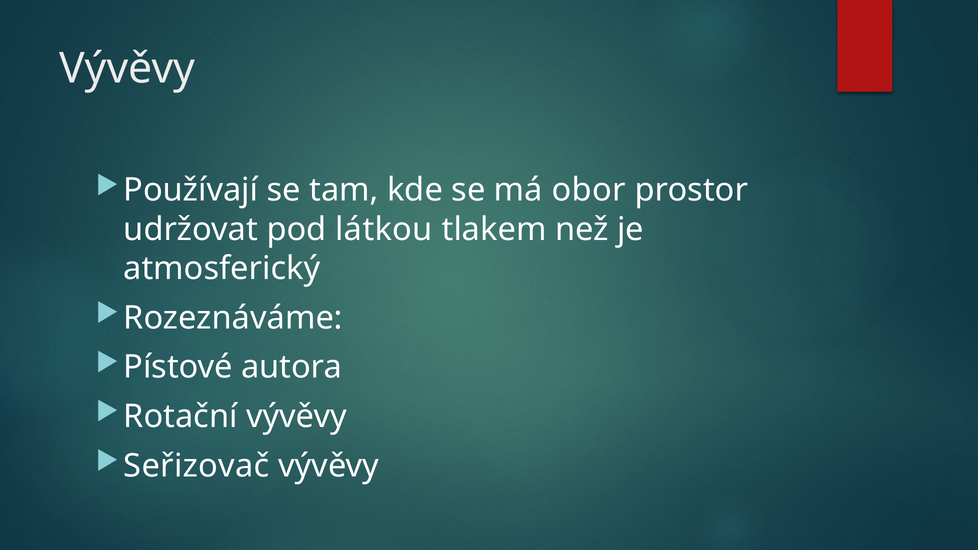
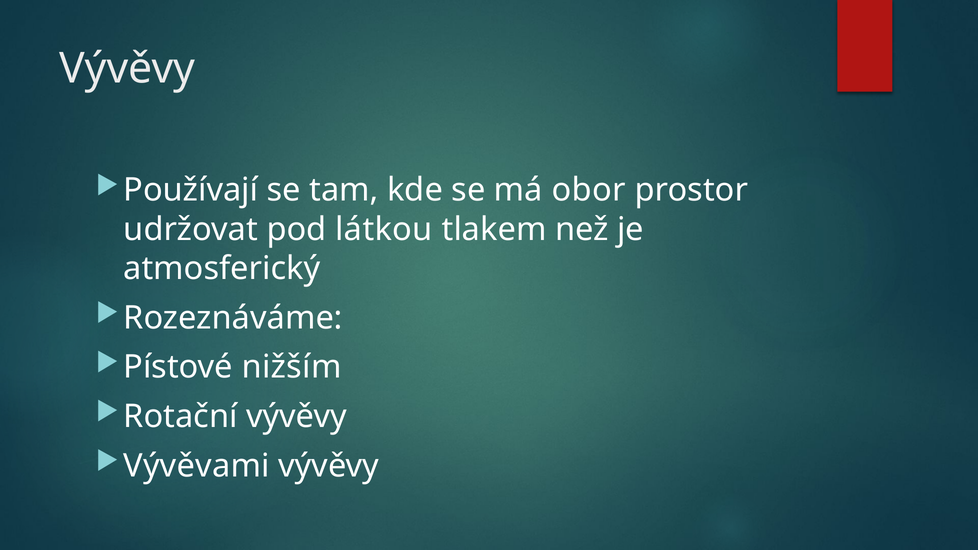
autora: autora -> nižším (292, 367)
Seřizovač: Seřizovač -> Vývěvami (197, 466)
